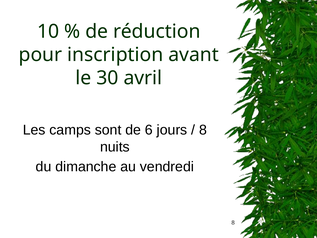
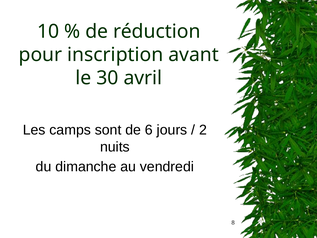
8: 8 -> 2 (203, 130)
